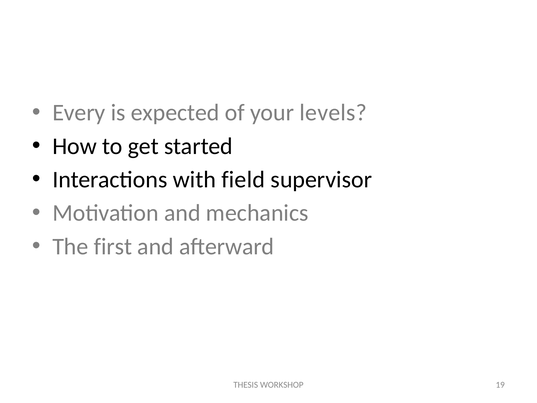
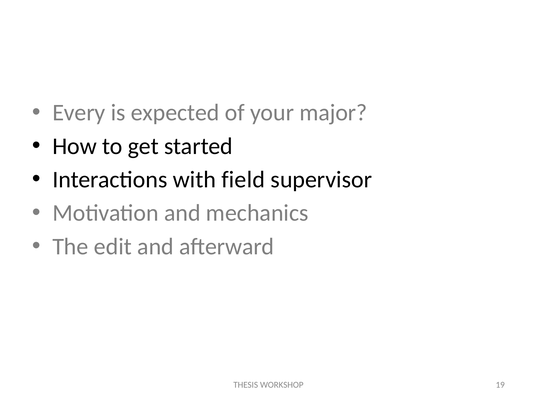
levels: levels -> major (333, 113)
first: first -> edit (113, 246)
